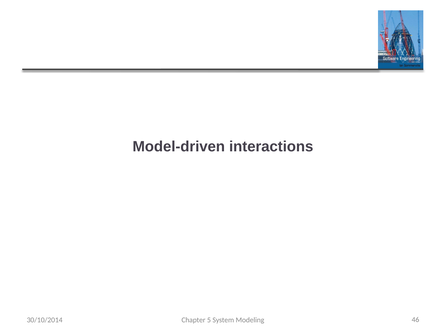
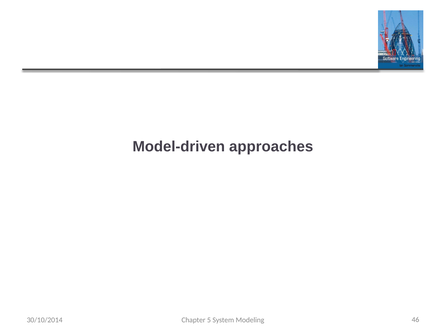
interactions: interactions -> approaches (271, 146)
